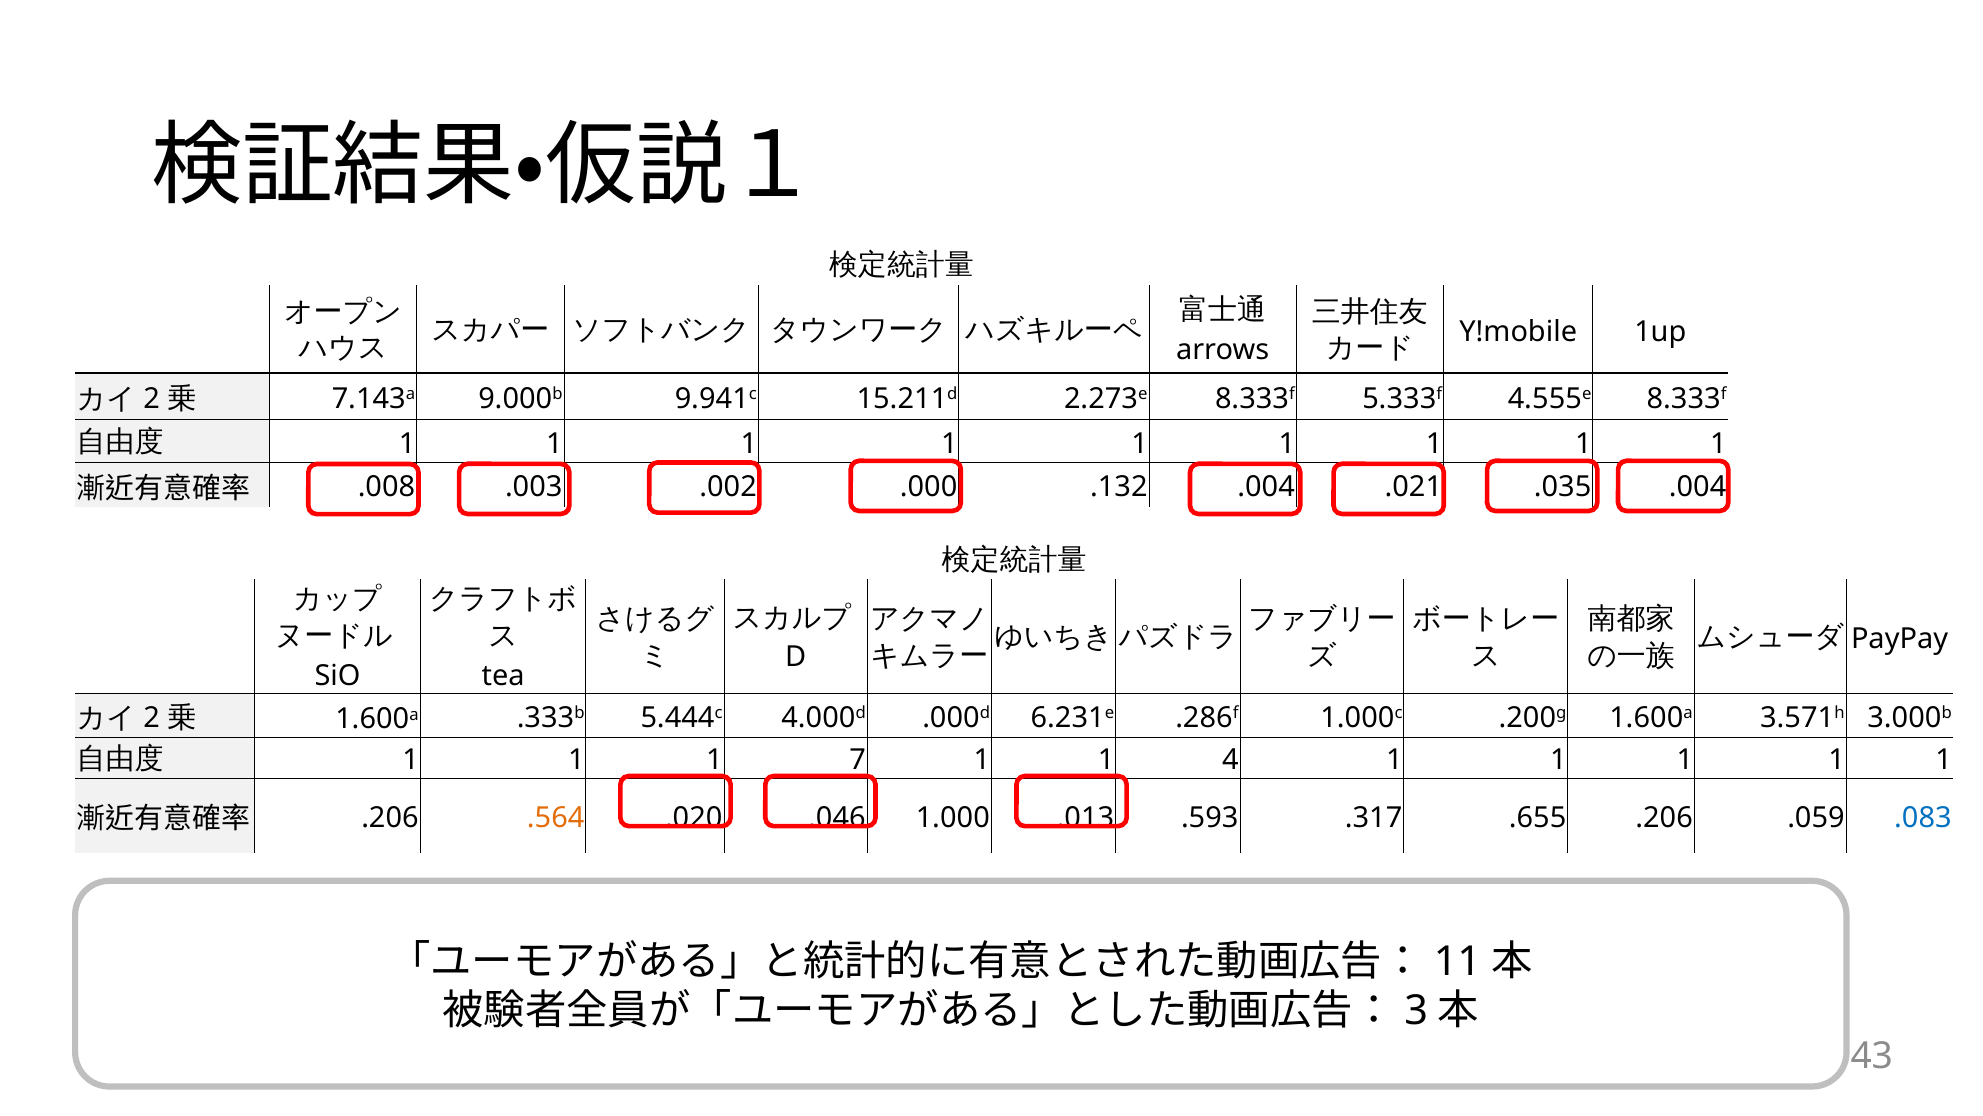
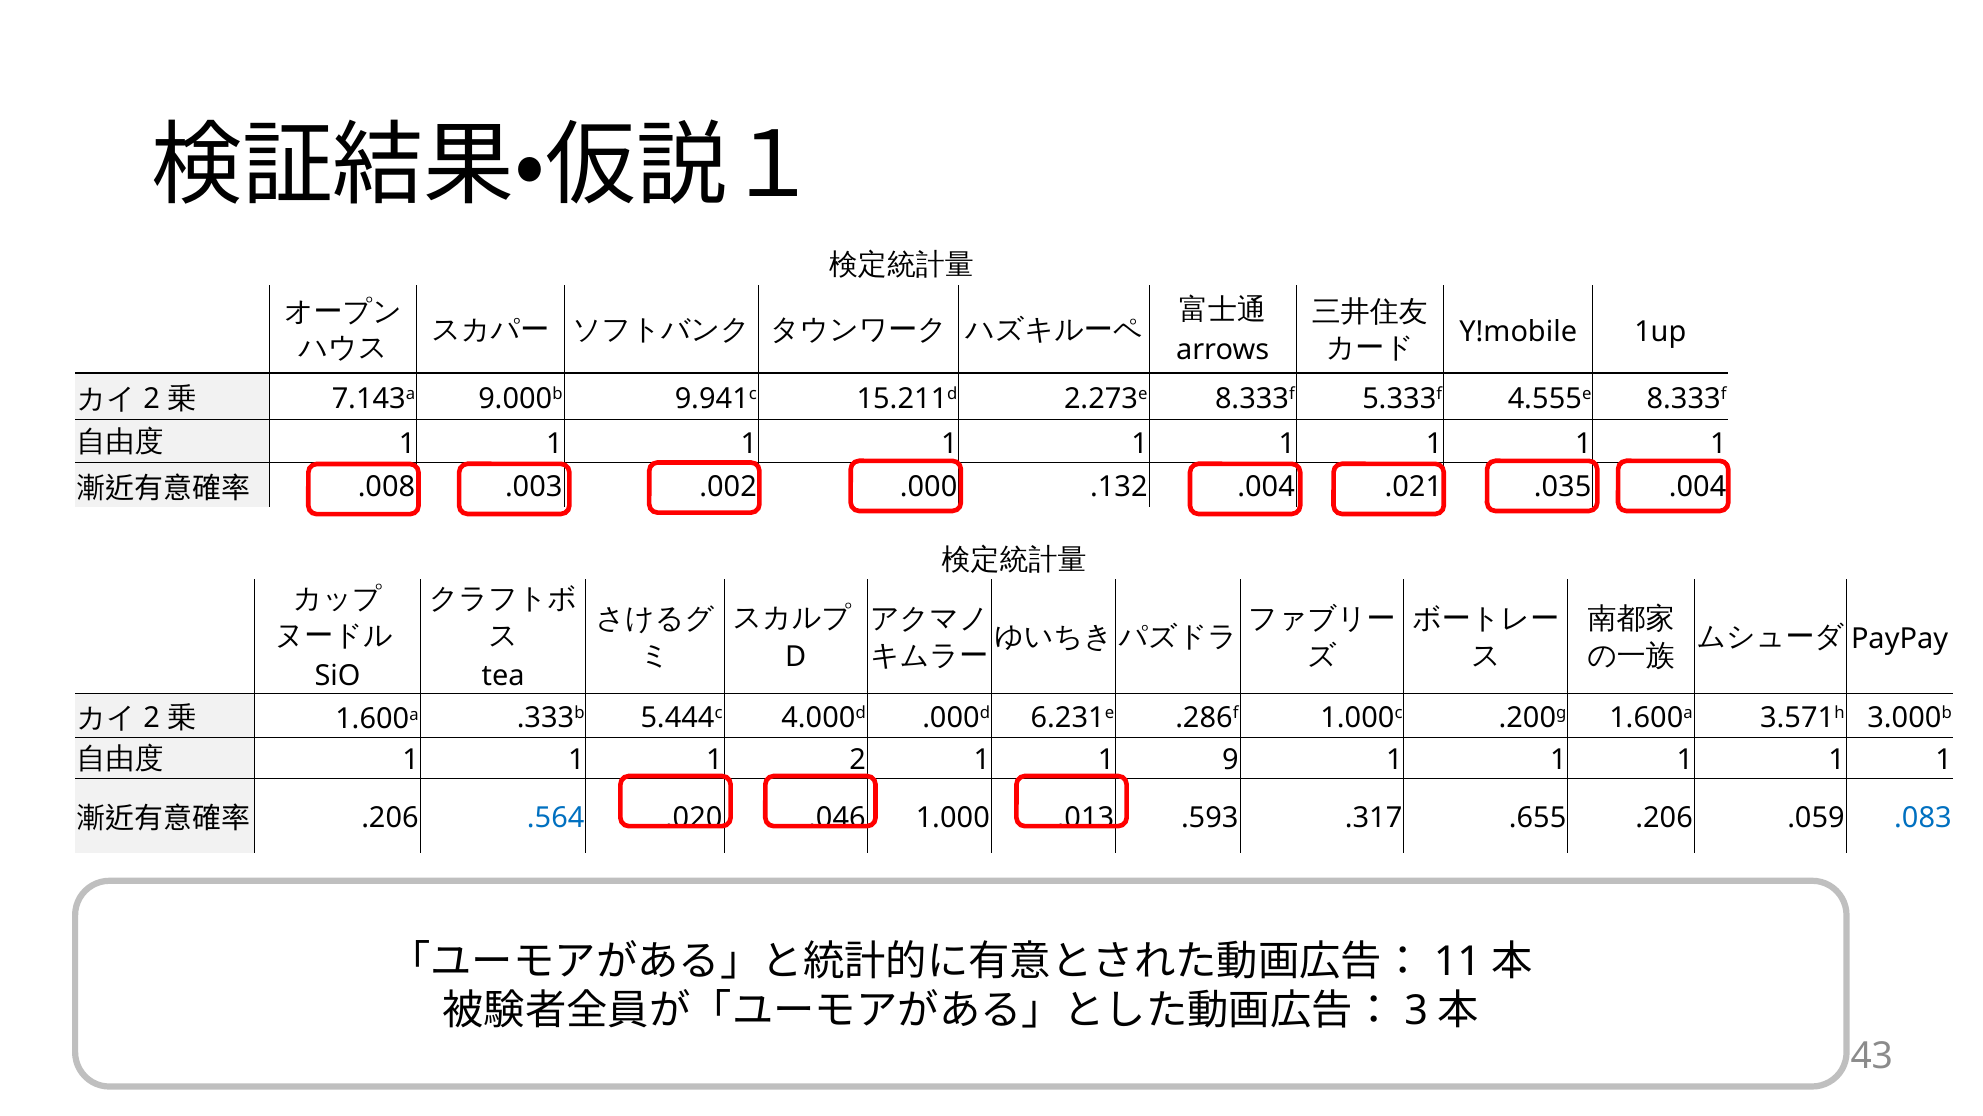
1 7: 7 -> 2 (858, 760)
4: 4 -> 9 (1230, 760)
.564 colour: orange -> blue (556, 818)
